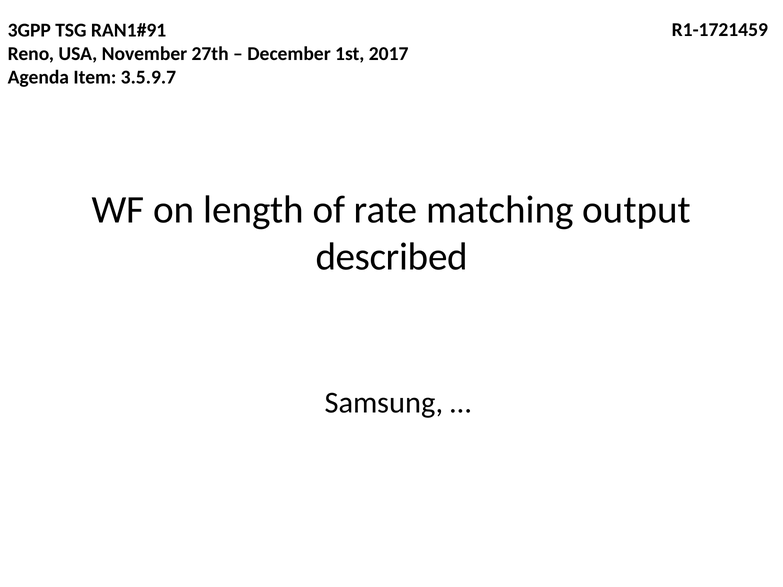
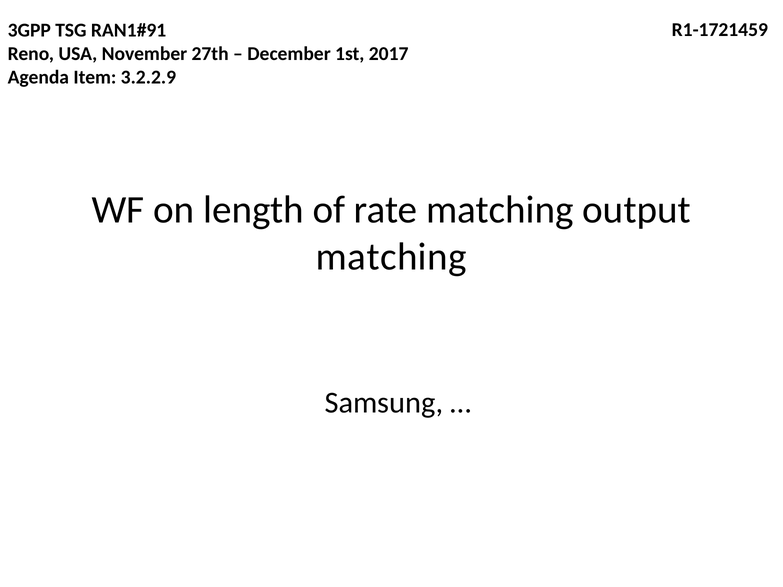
3.5.9.7: 3.5.9.7 -> 3.2.2.9 (148, 78)
described: described -> matching (391, 257)
